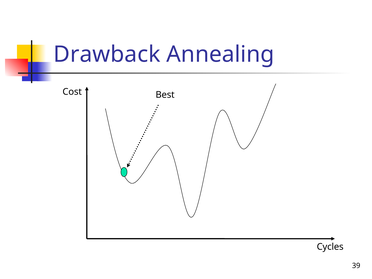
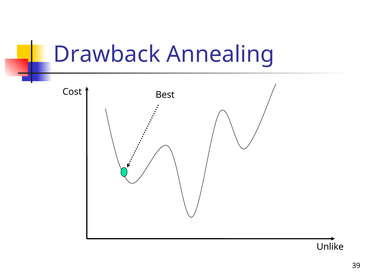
Cycles: Cycles -> Unlike (330, 247)
